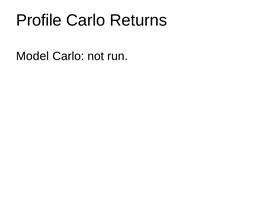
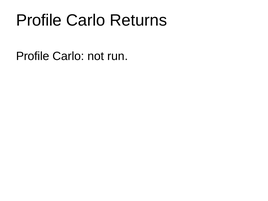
Model: Model -> Profile (33, 56)
